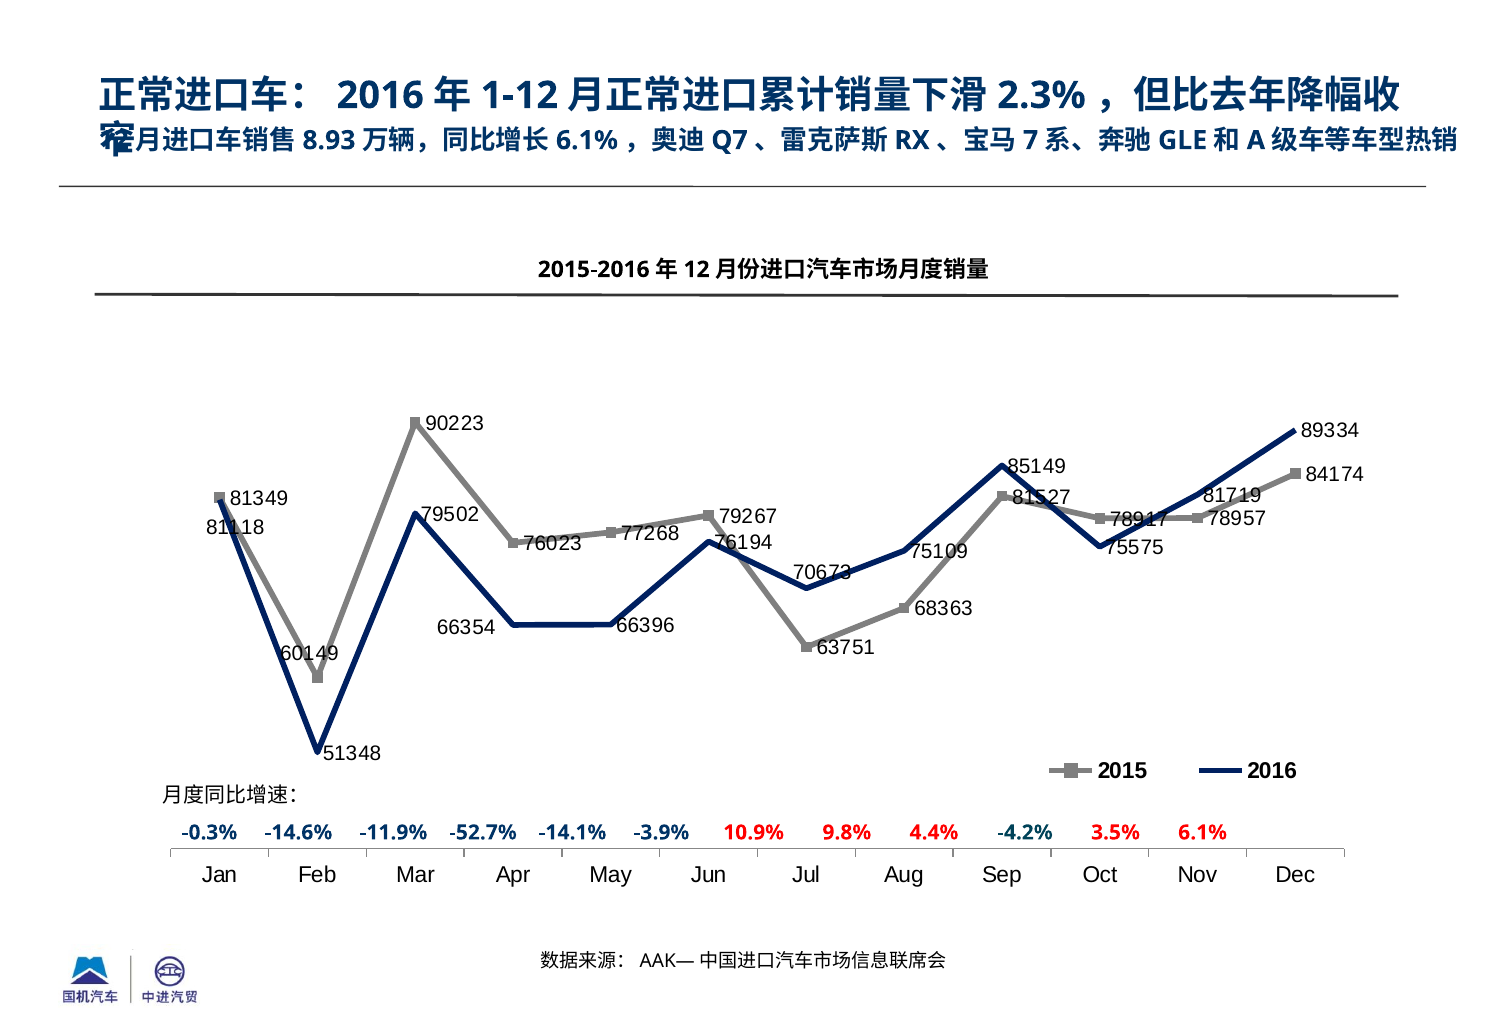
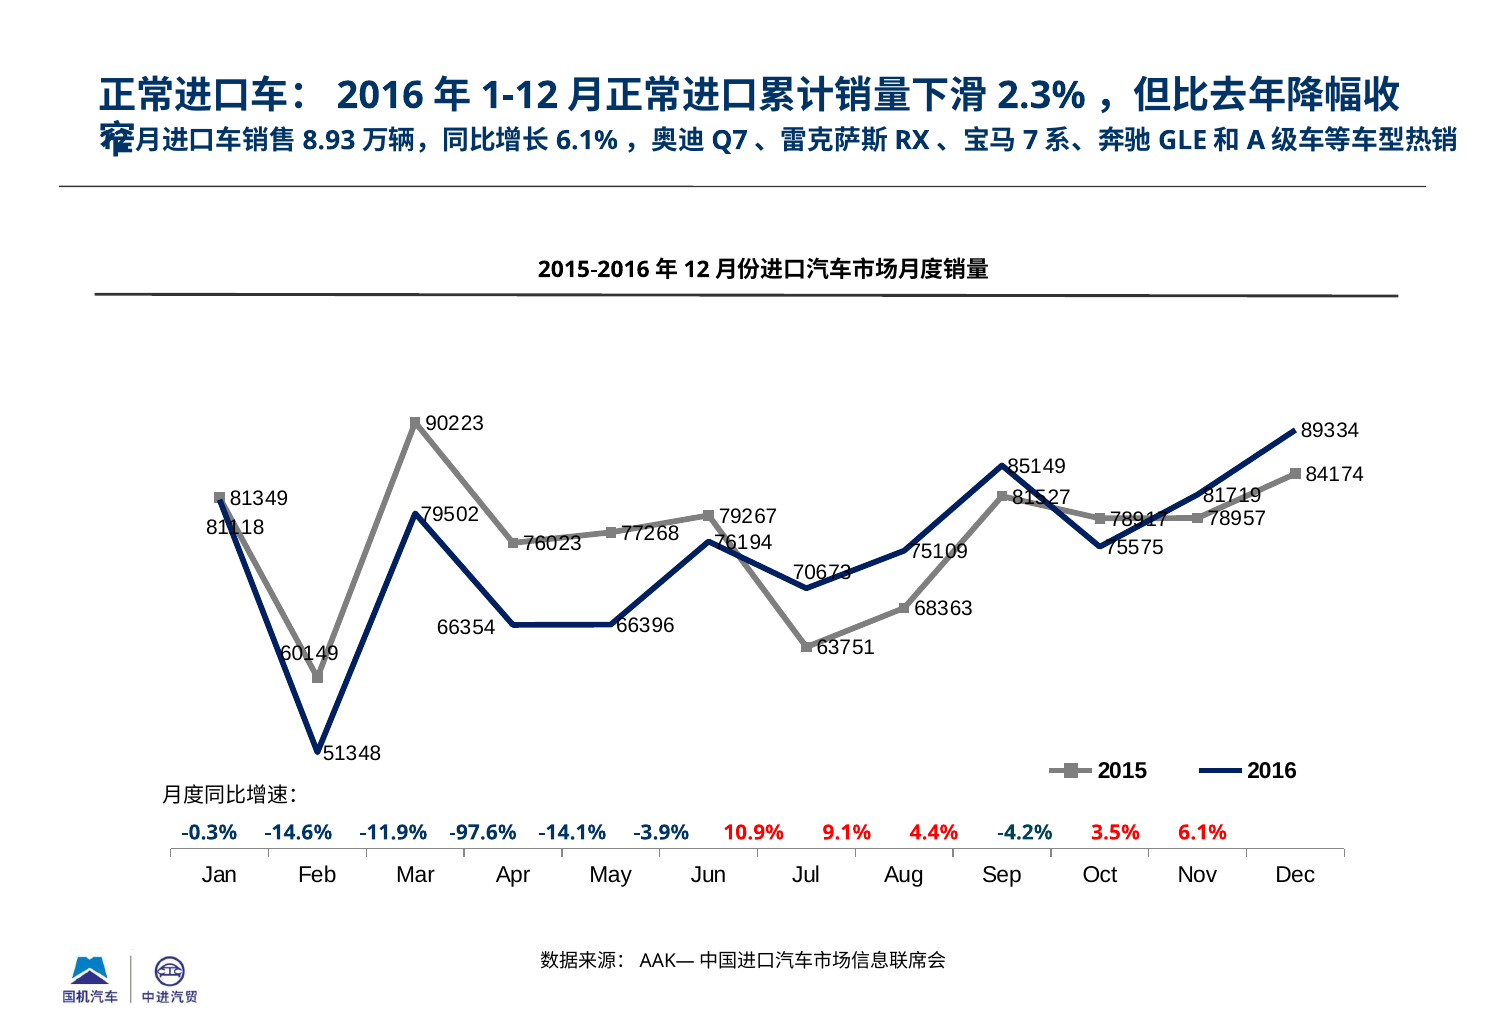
-52.7%: -52.7% -> -97.6% (483, 833)
9.8%: 9.8% -> 9.1% (847, 833)
